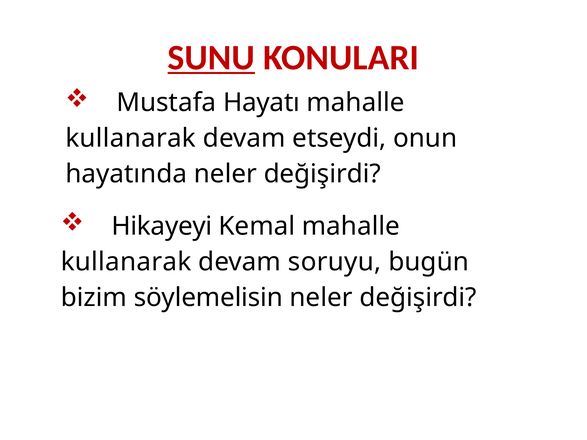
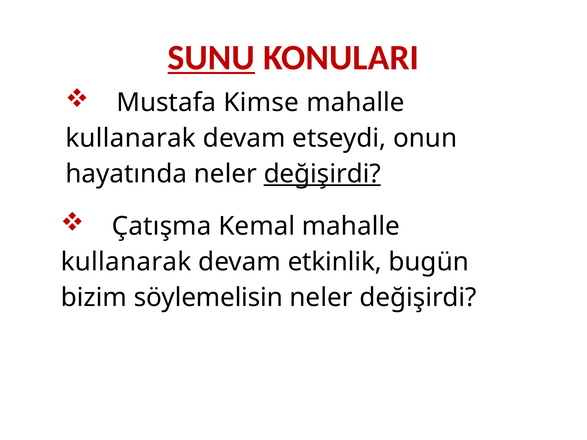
Hayatı: Hayatı -> Kimse (261, 103)
değişirdi underline: none -> present (322, 174)
Hikayeyi: Hikayeyi -> Çatışma (162, 226)
soruyu: soruyu -> etkinlik (335, 262)
